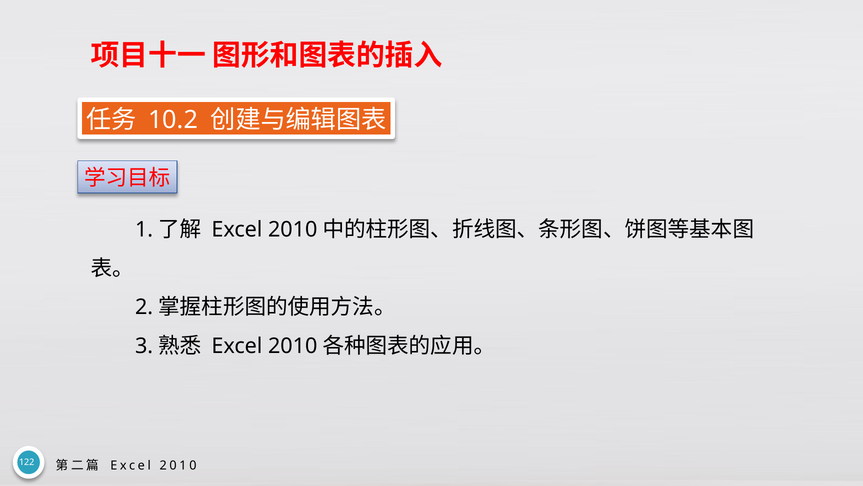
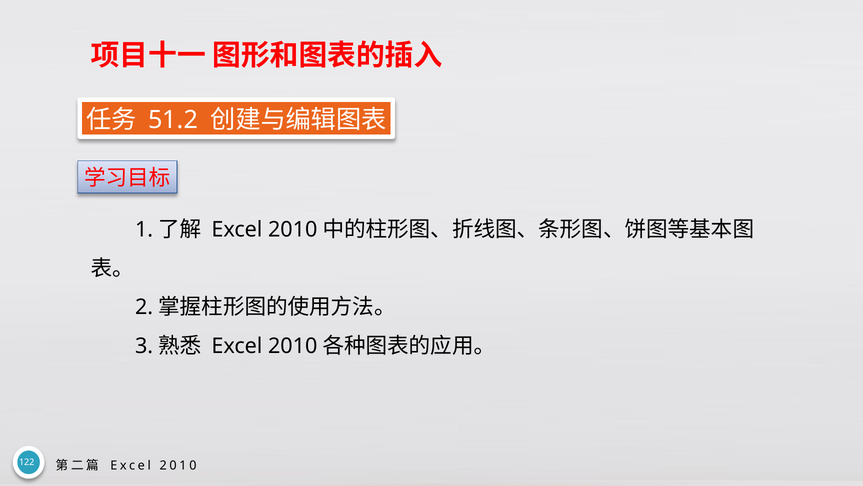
10.2: 10.2 -> 51.2 (173, 120)
